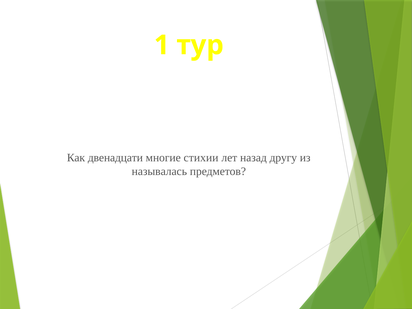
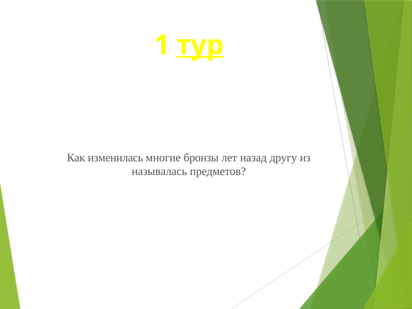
тур underline: none -> present (200, 45)
двенадцати: двенадцати -> изменилась (115, 158)
стихии: стихии -> бронзы (201, 158)
